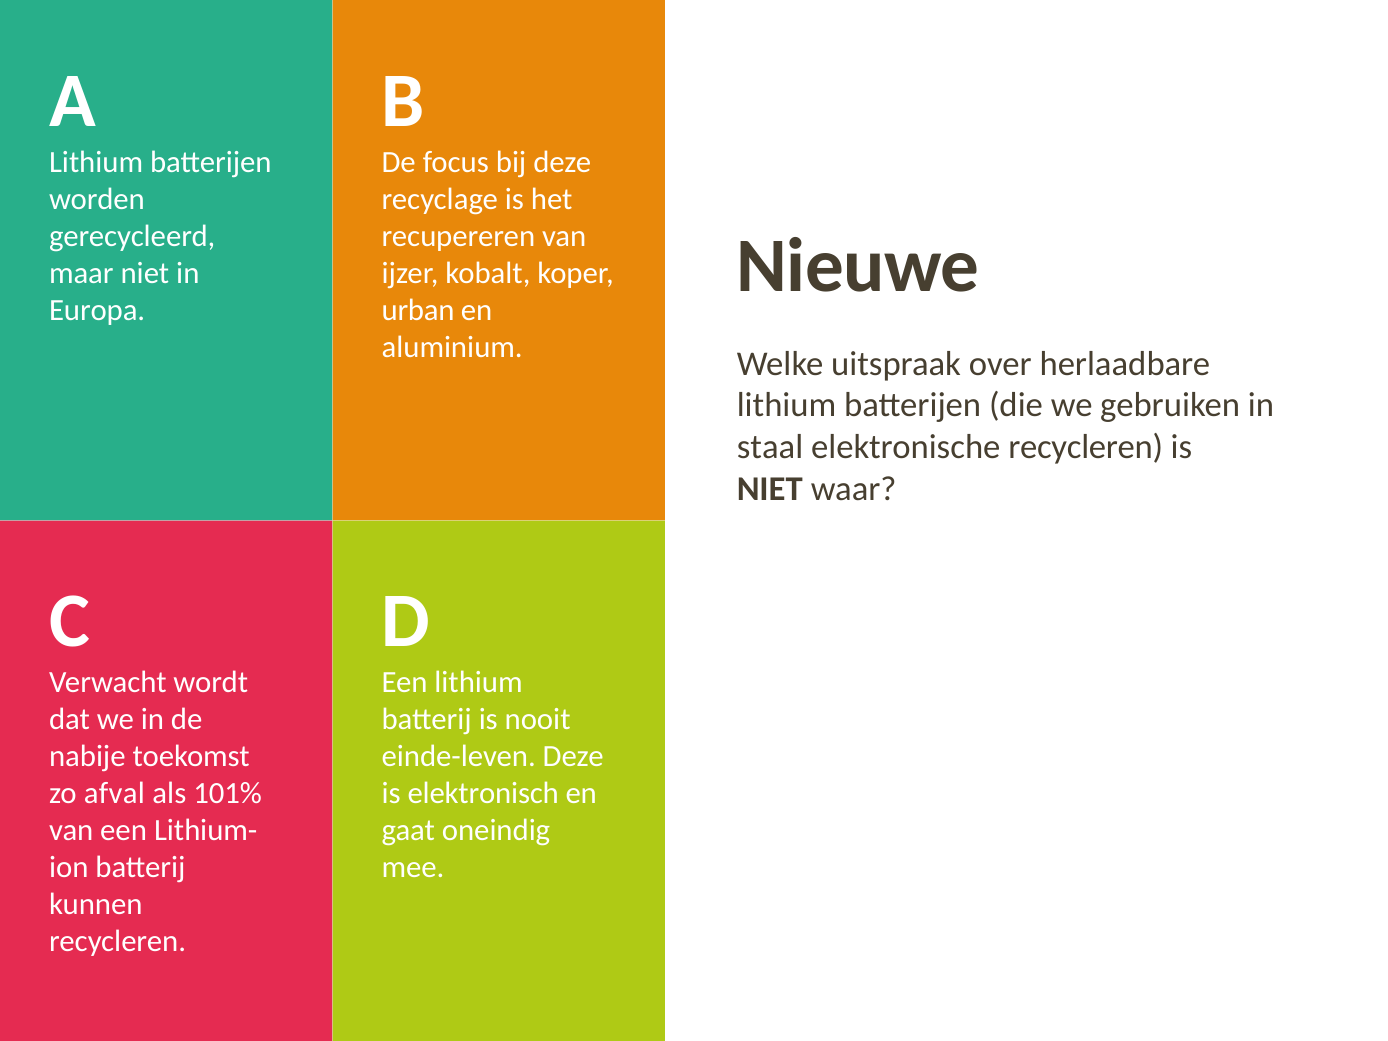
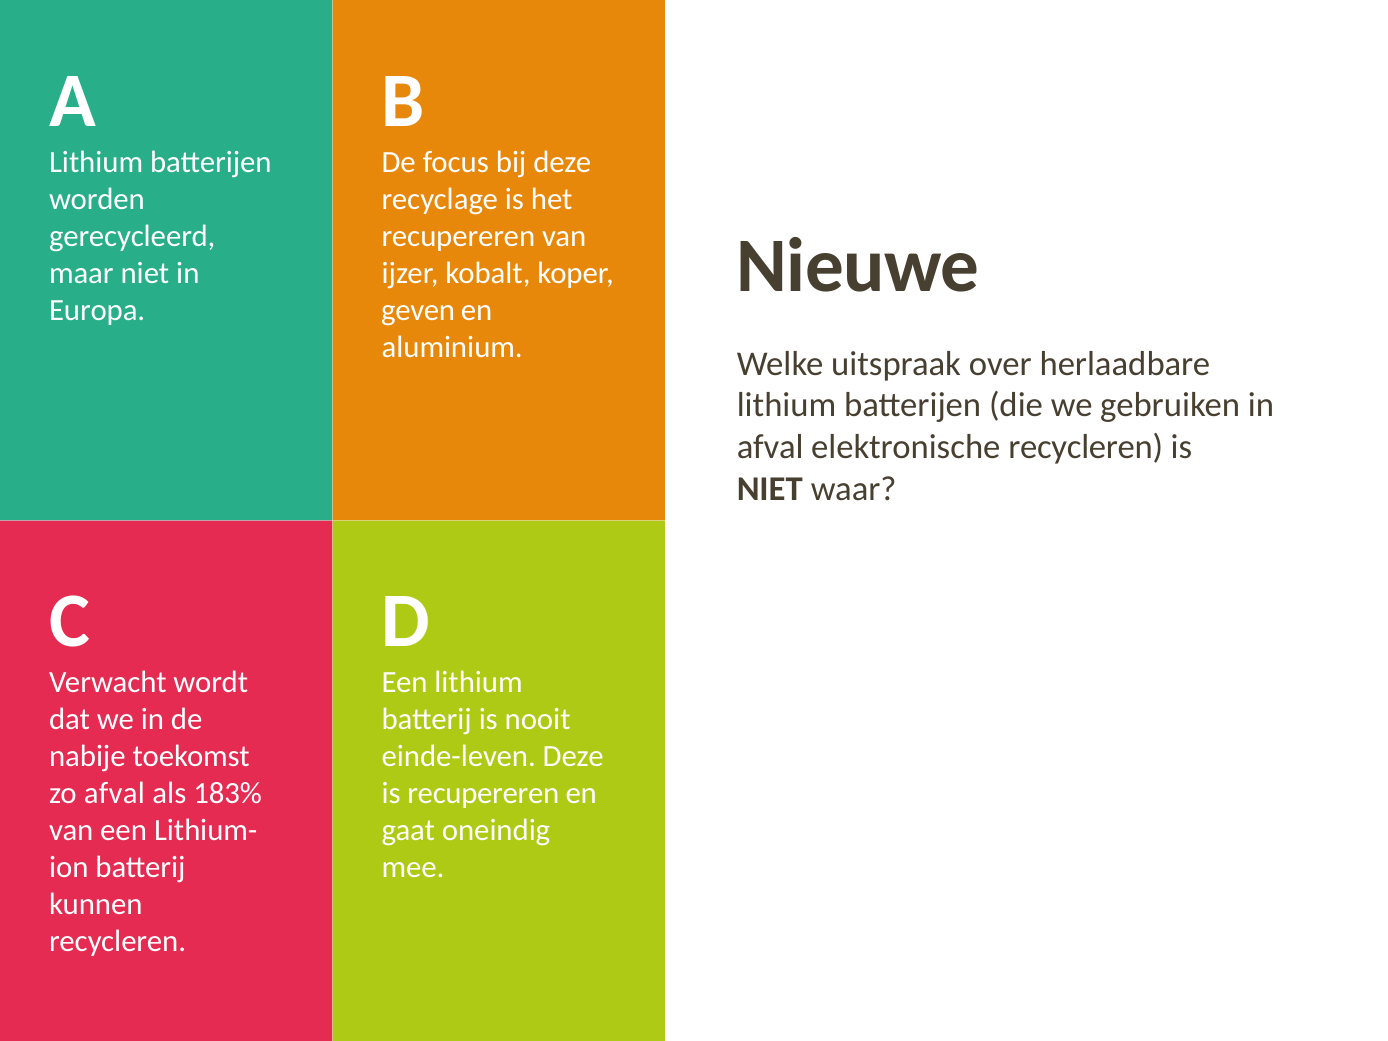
urban: urban -> geven (418, 310)
staal: staal -> afval (770, 447)
101%: 101% -> 183% (228, 794)
is elektronisch: elektronisch -> recupereren (483, 794)
